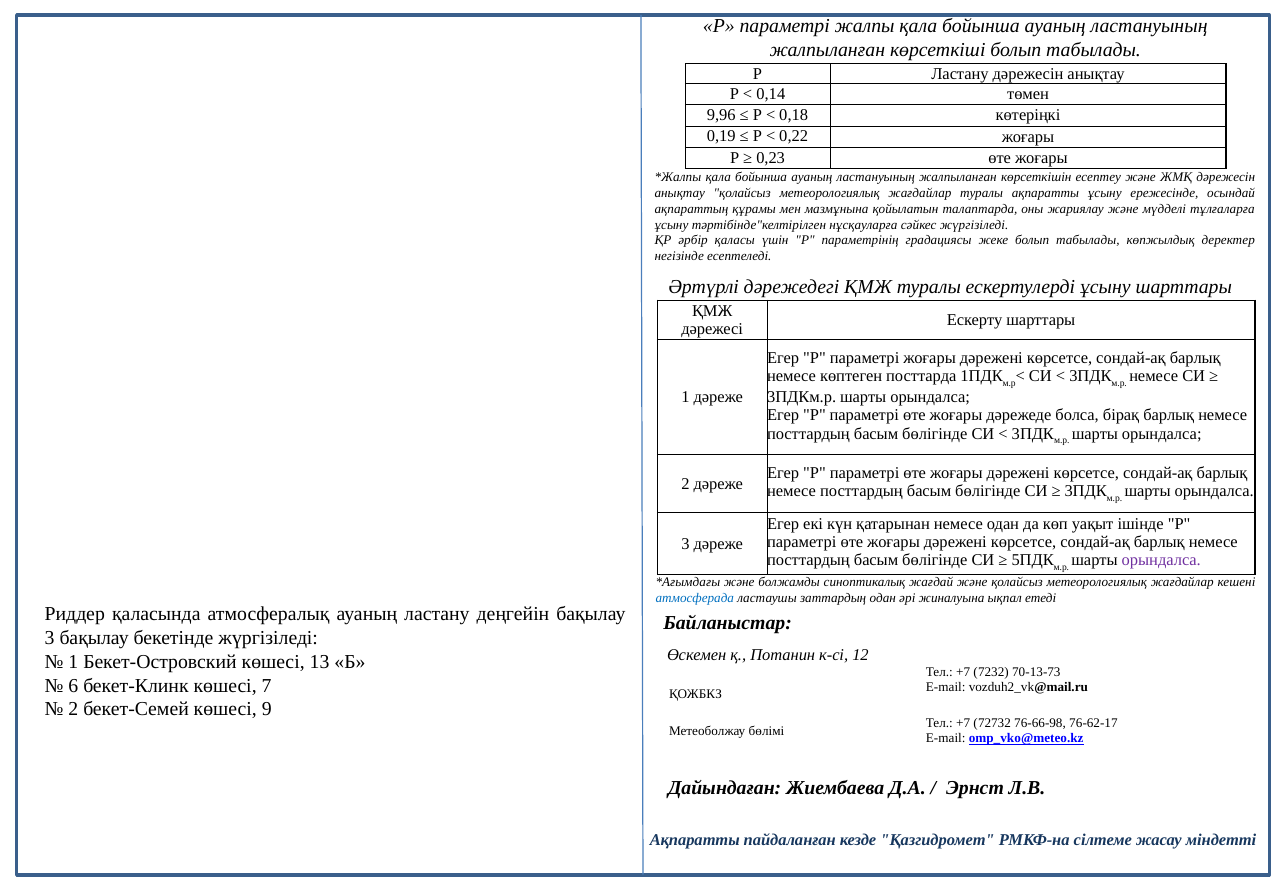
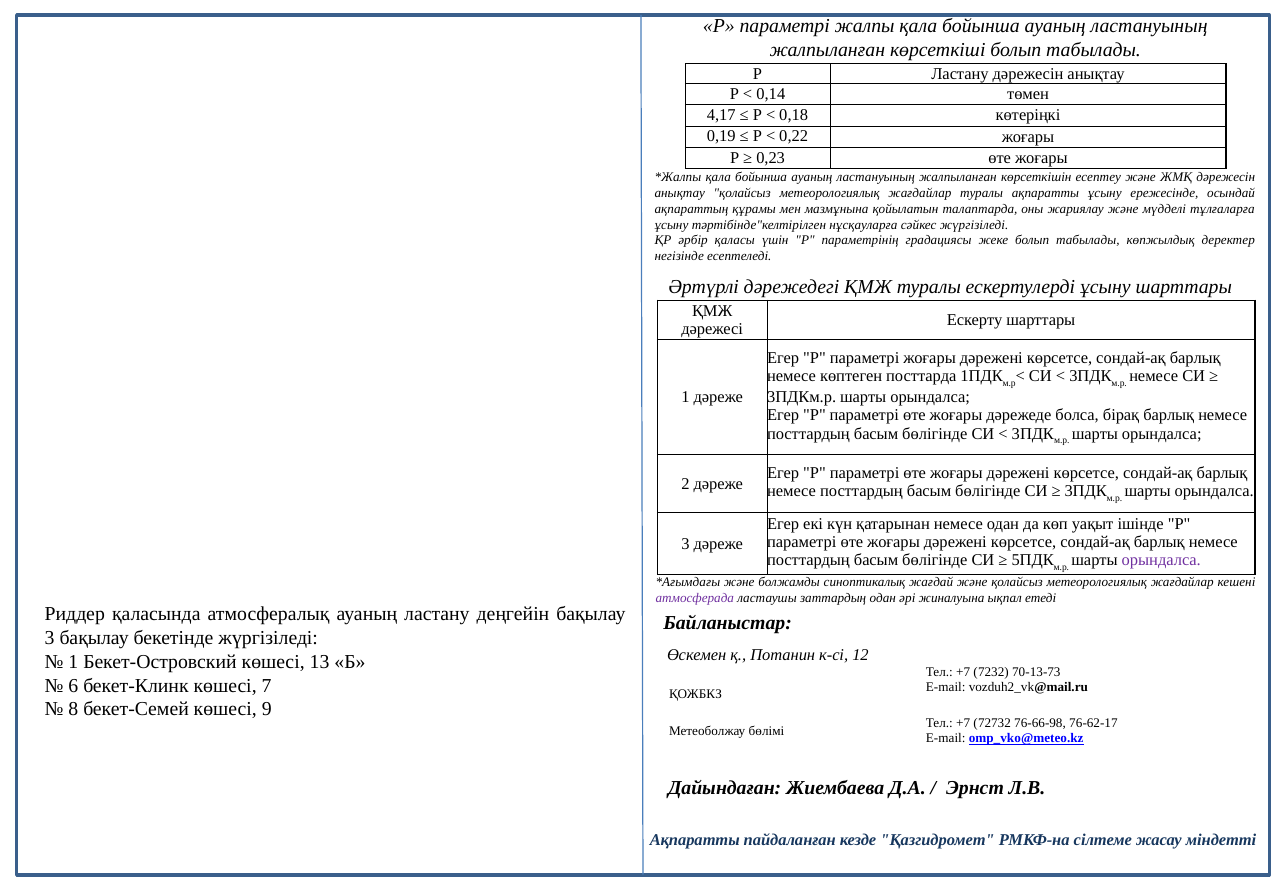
9,96: 9,96 -> 4,17 (721, 115)
атмосферада colour: blue -> purple (695, 598)
2: 2 -> 8 (73, 710)
